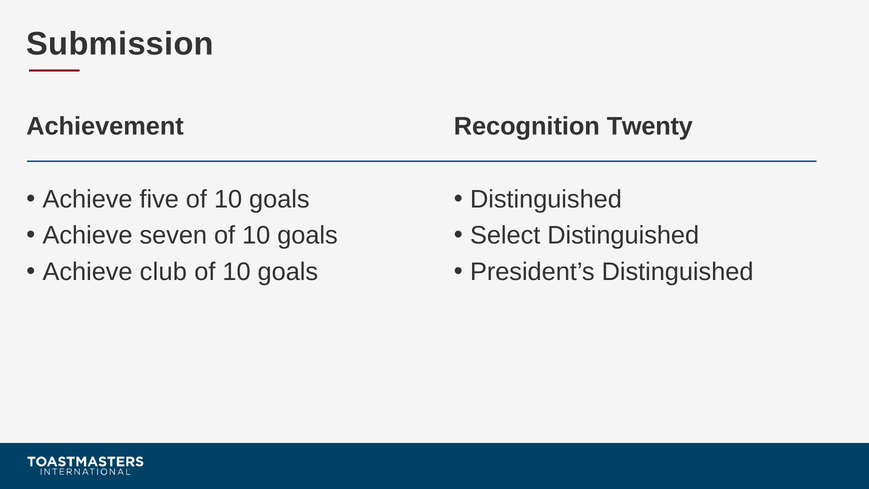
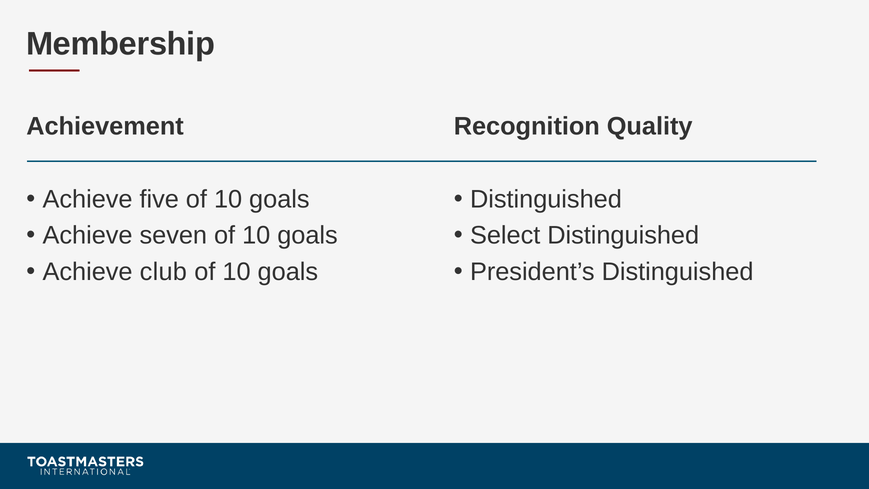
Submission: Submission -> Membership (120, 44)
Twenty: Twenty -> Quality (650, 126)
